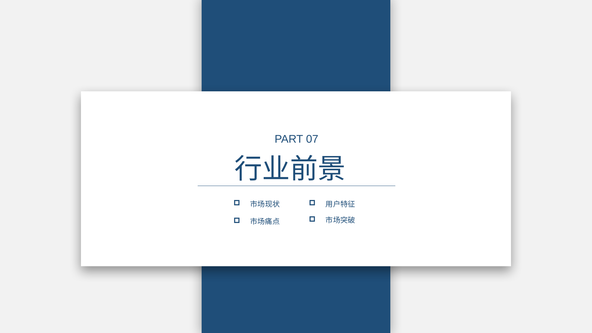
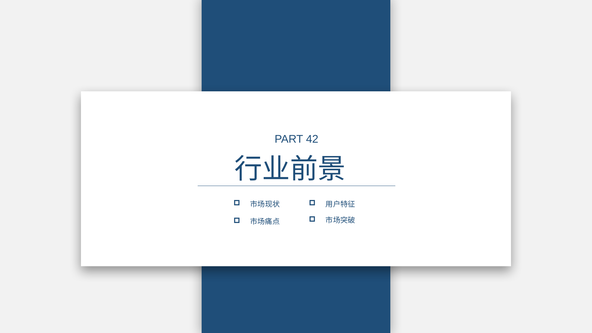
07: 07 -> 42 (312, 139)
